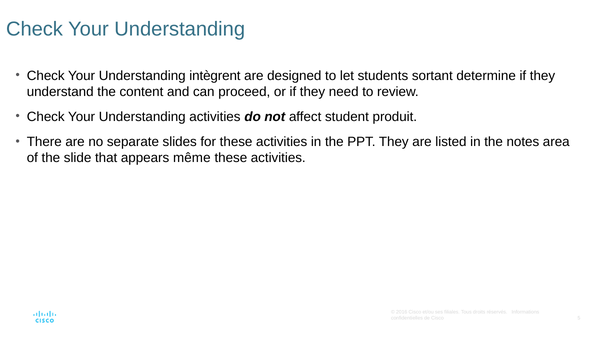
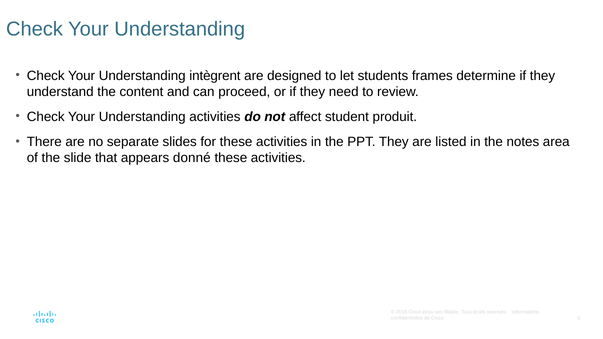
sortant: sortant -> frames (432, 76)
même: même -> donné (192, 158)
